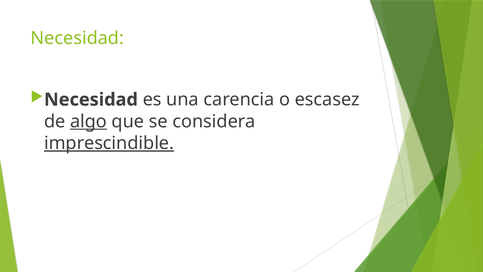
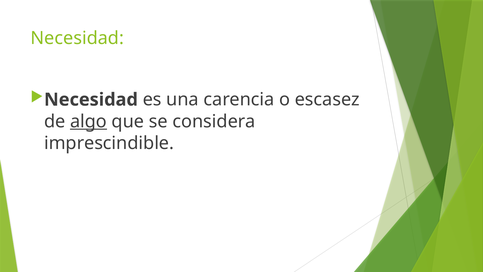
imprescindible underline: present -> none (109, 143)
